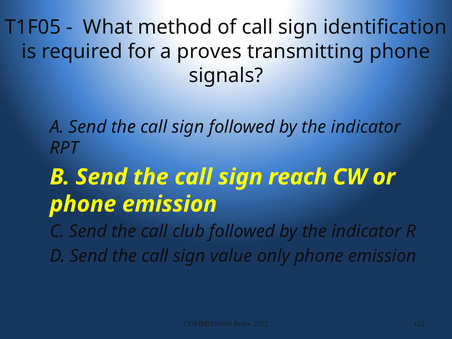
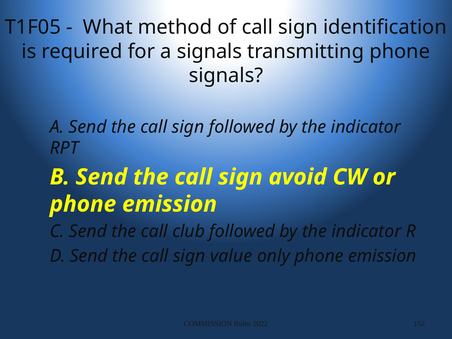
a proves: proves -> signals (209, 51)
reach: reach -> avoid (298, 177)
